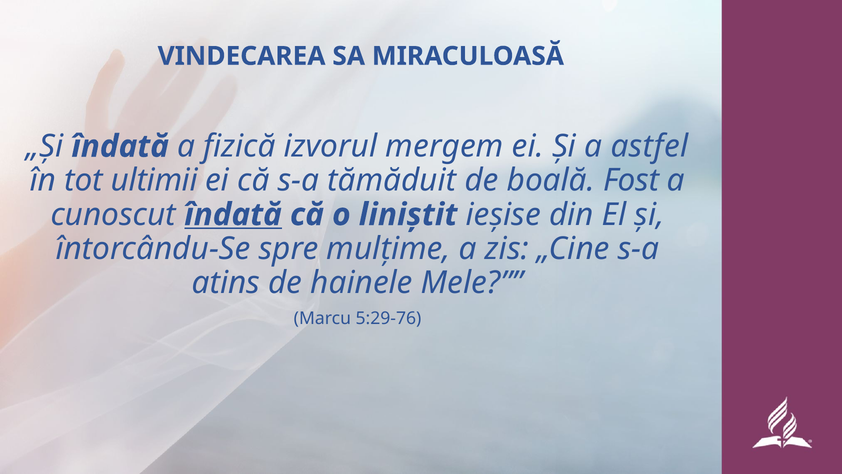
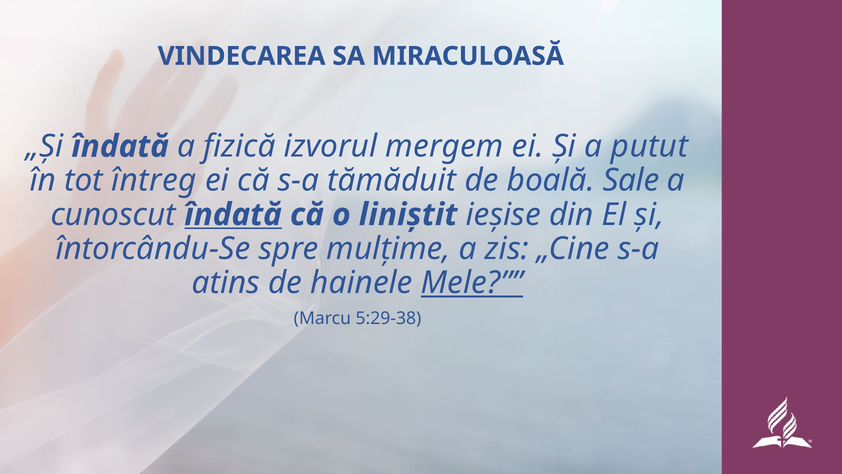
astfel: astfel -> putut (650, 146)
ultimii: ultimii -> întreg (154, 180)
Fost: Fost -> Sale (631, 180)
Mele underline: none -> present (472, 283)
5:29-76: 5:29-76 -> 5:29-38 (388, 318)
